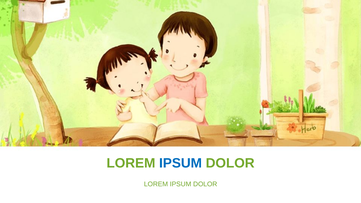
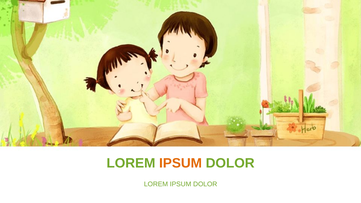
IPSUM colour: blue -> orange (181, 163)
